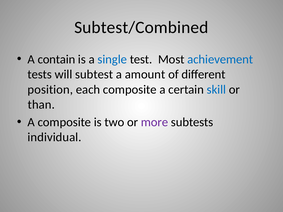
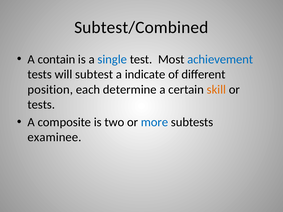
amount: amount -> indicate (145, 74)
each composite: composite -> determine (130, 90)
skill colour: blue -> orange (216, 90)
than: than -> tests (41, 105)
more colour: purple -> blue (155, 122)
individual: individual -> examinee (55, 137)
